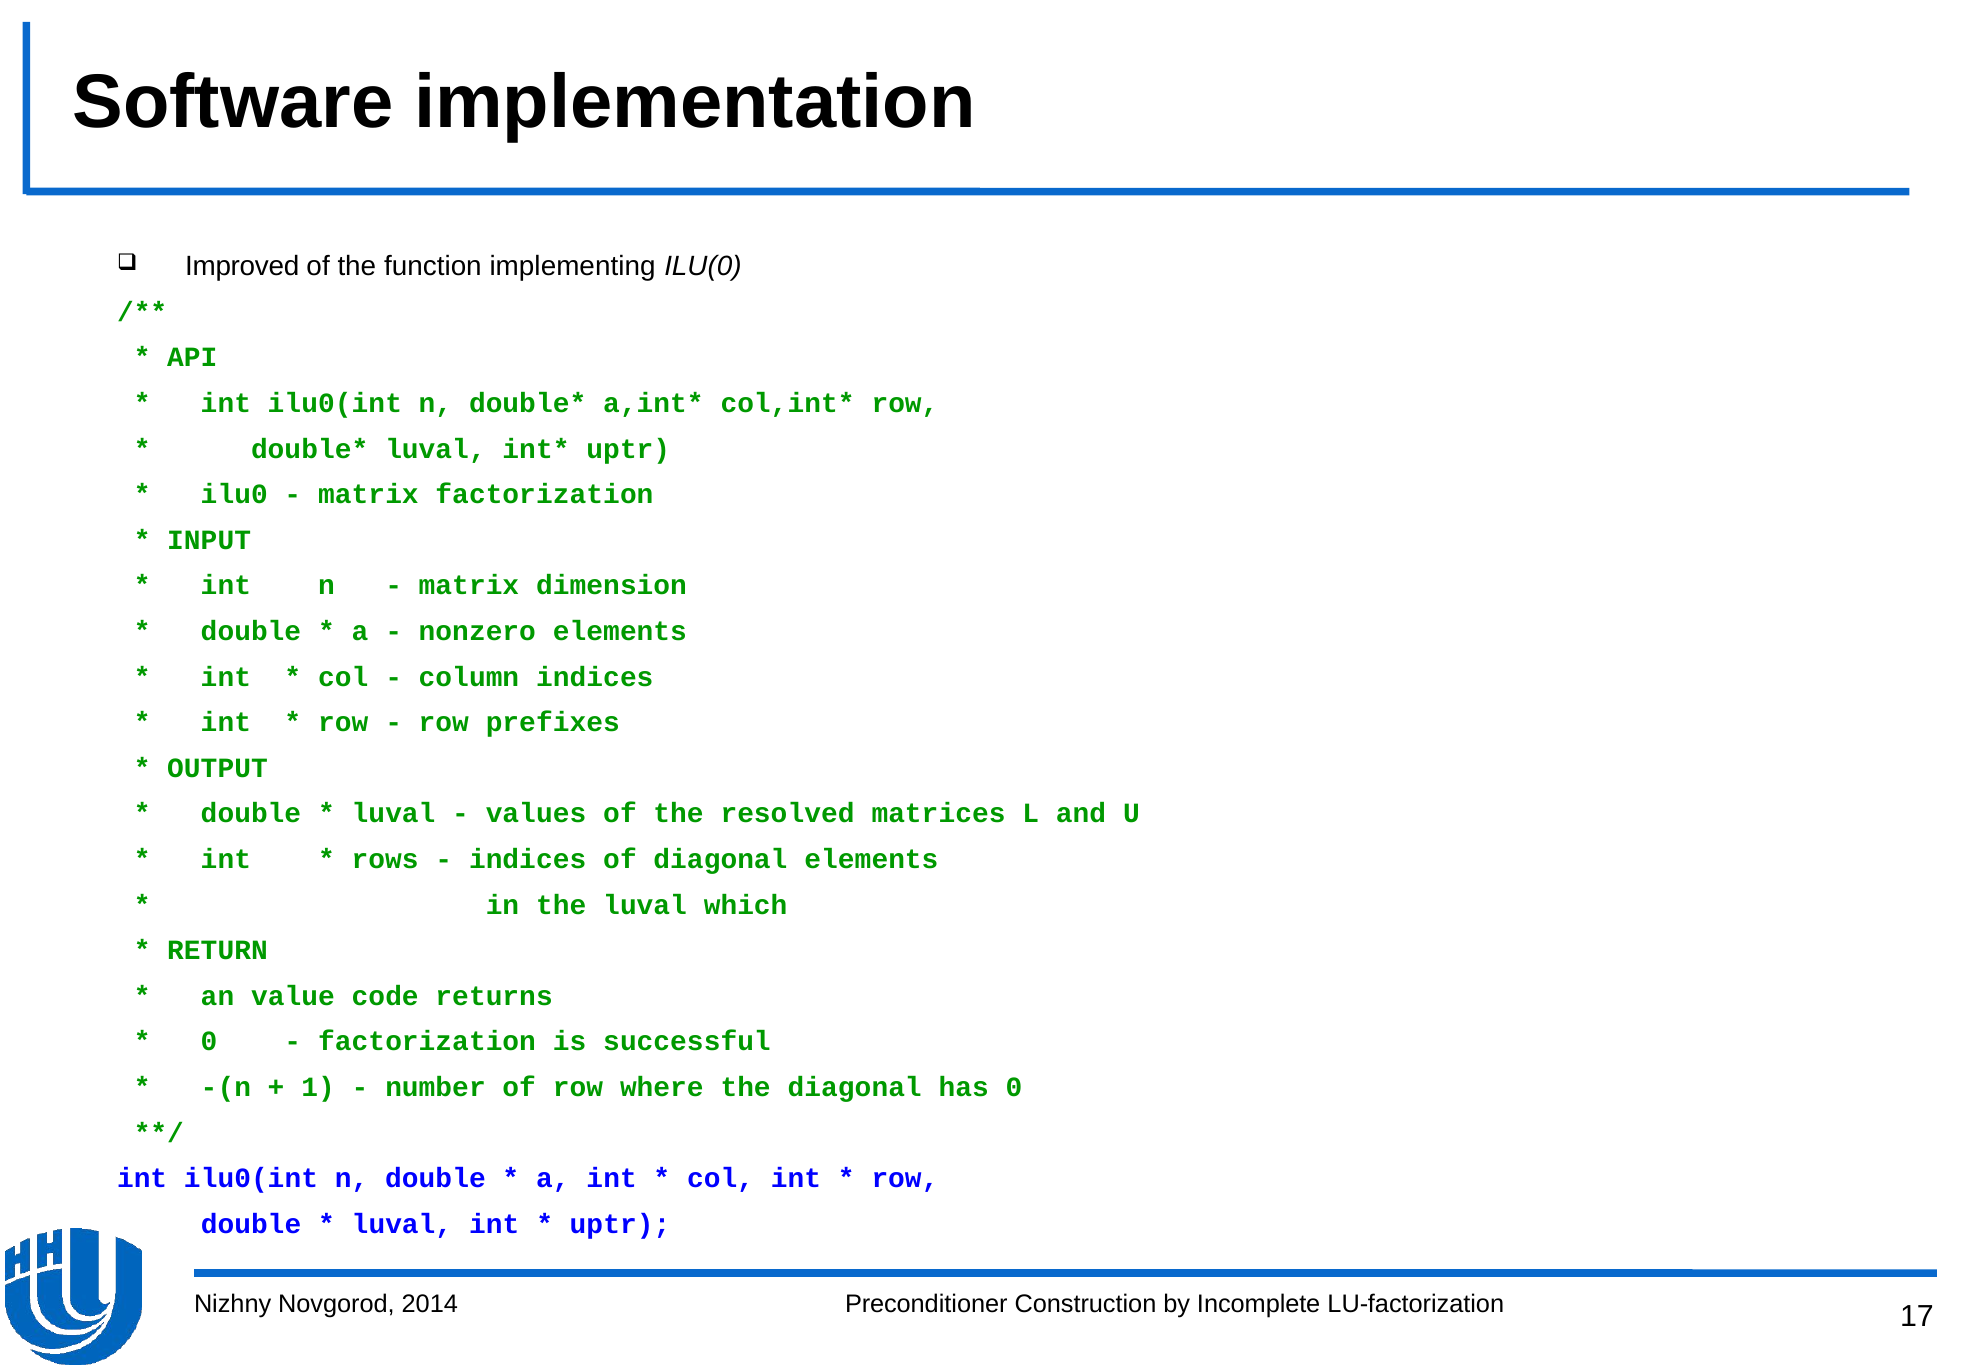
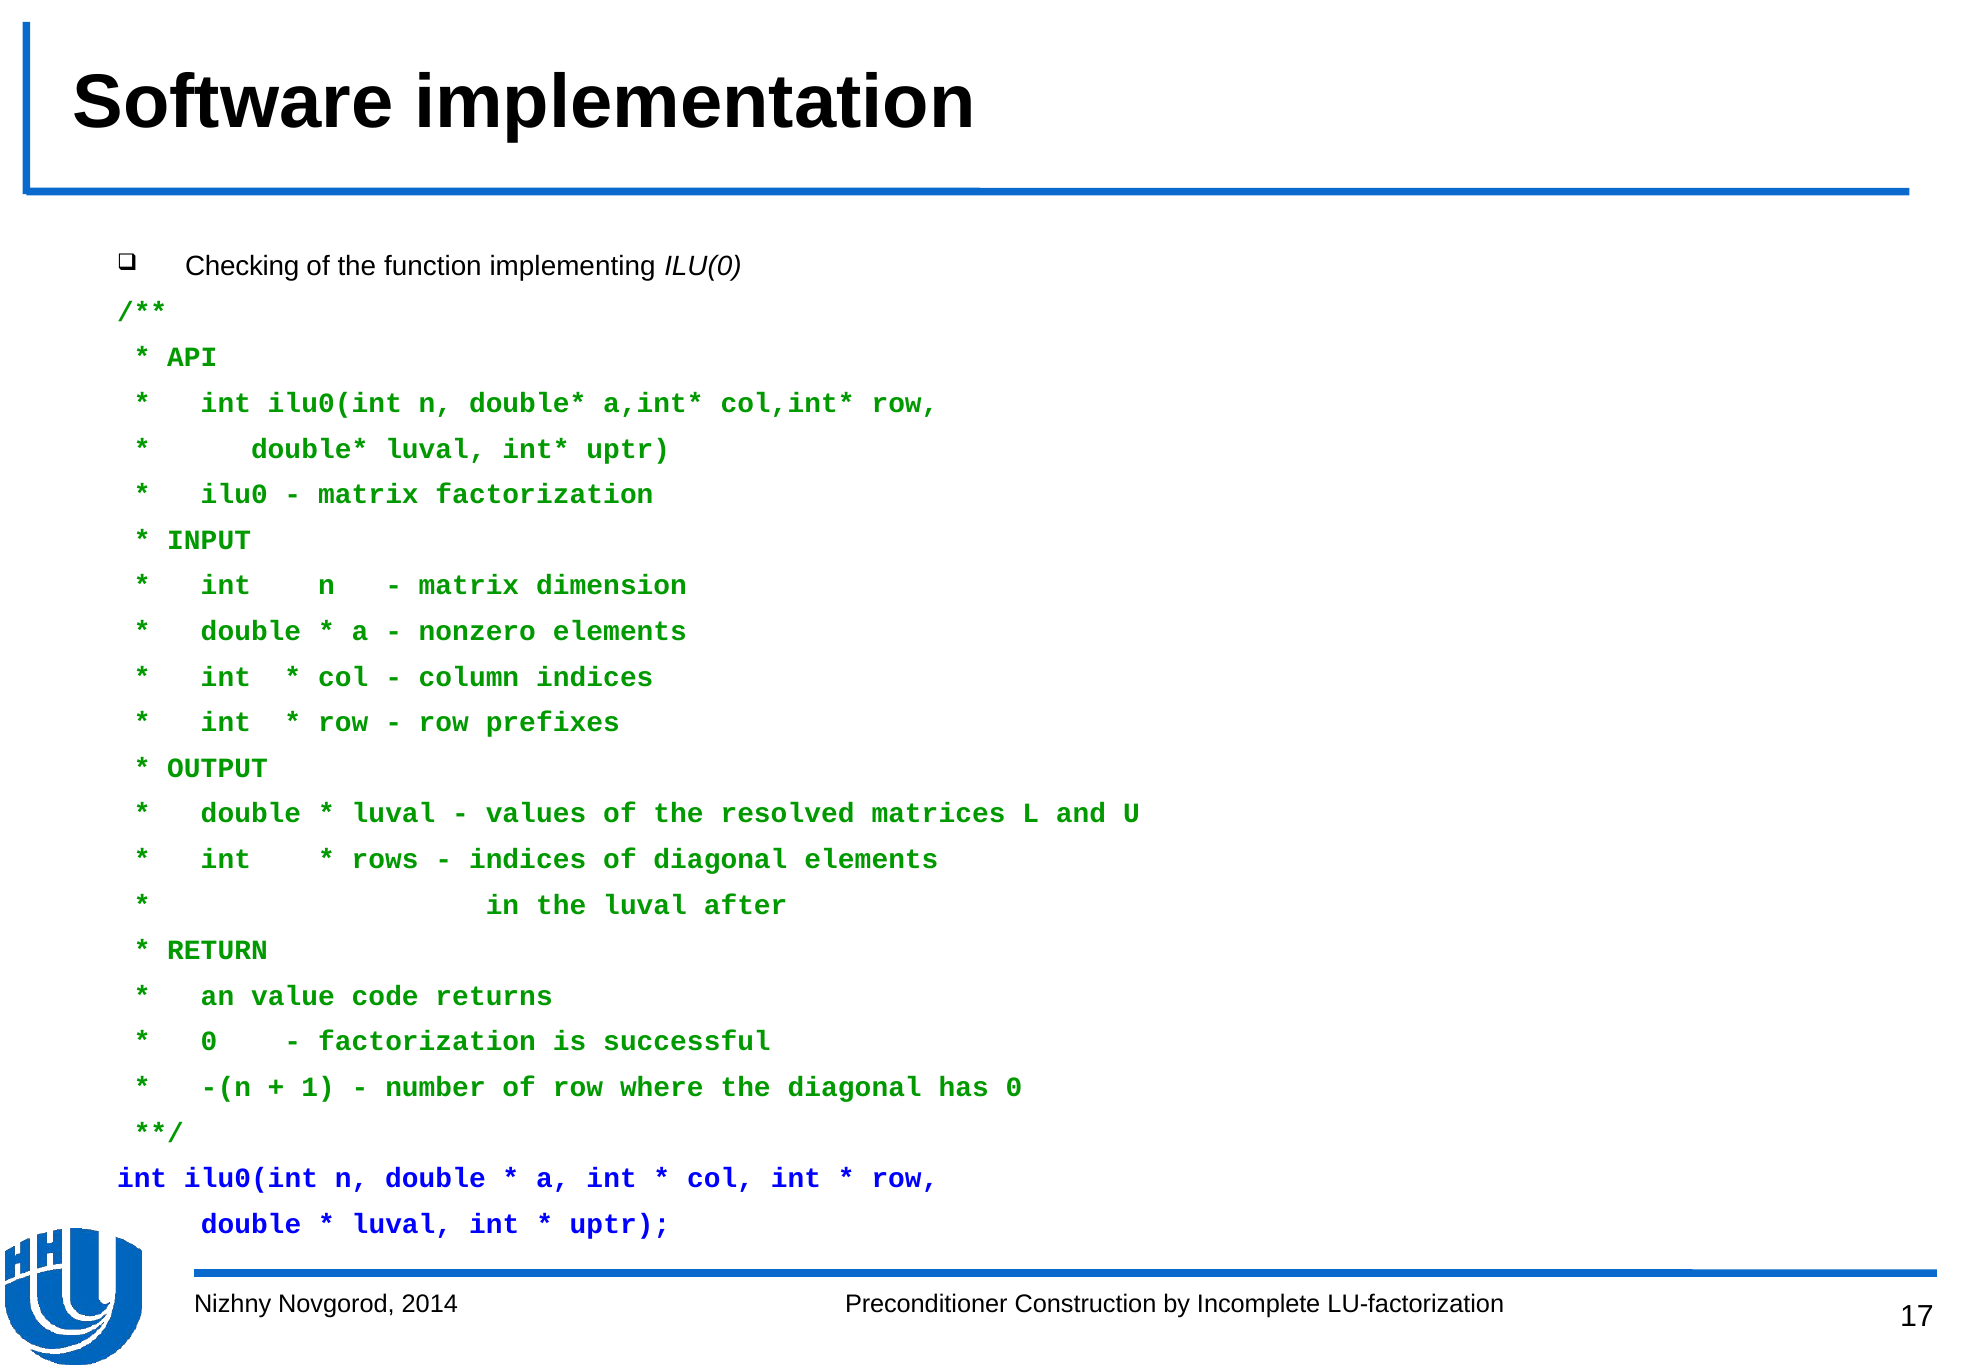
Improved: Improved -> Checking (242, 267)
which: which -> after (746, 905)
